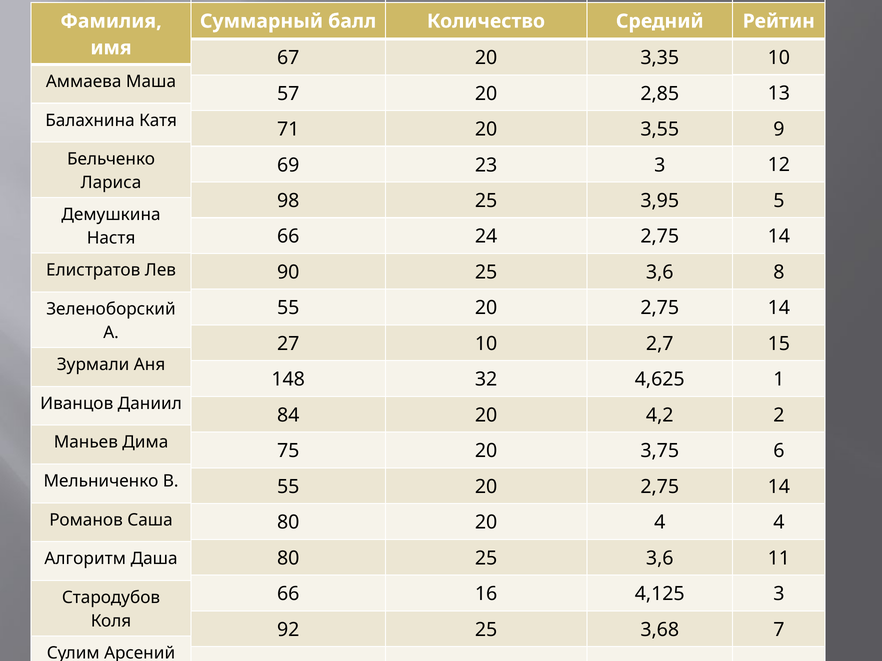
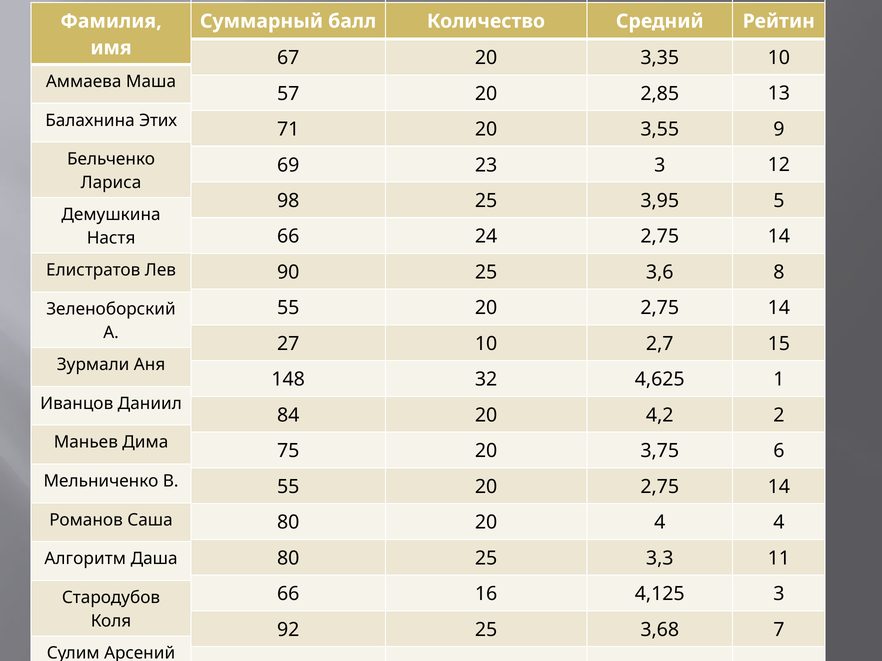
Катя: Катя -> Этих (158, 120)
80 25 3,6: 3,6 -> 3,3 (660, 559)
